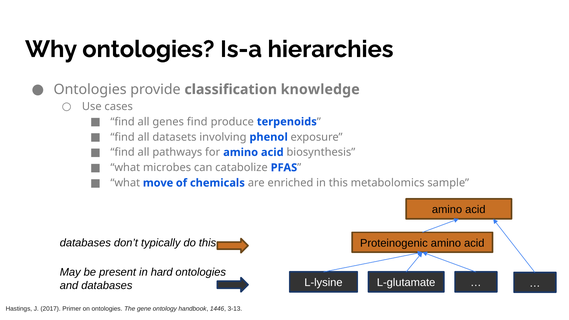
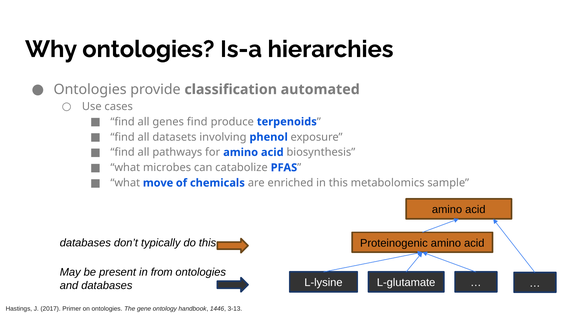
knowledge: knowledge -> automated (320, 89)
hard: hard -> from (162, 272)
